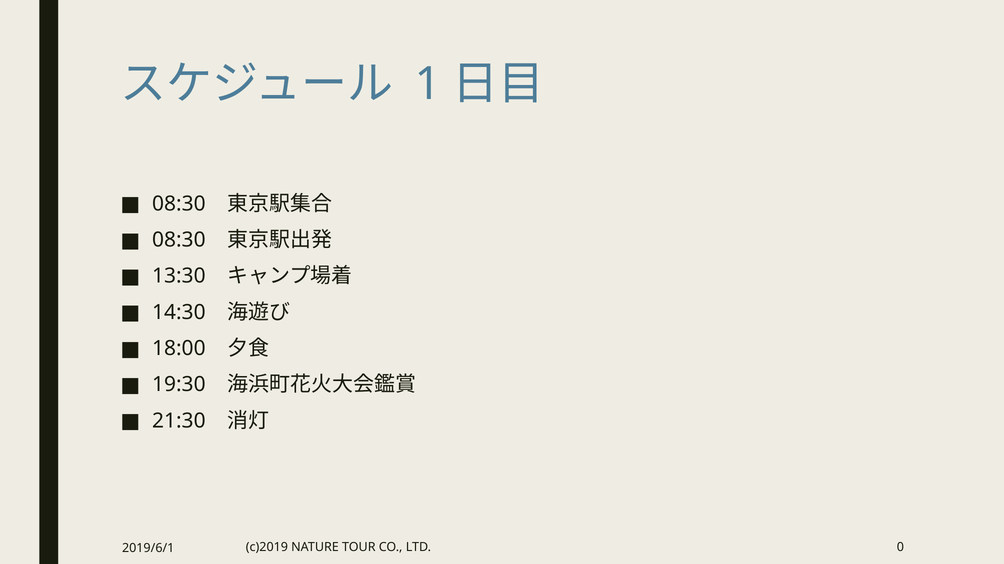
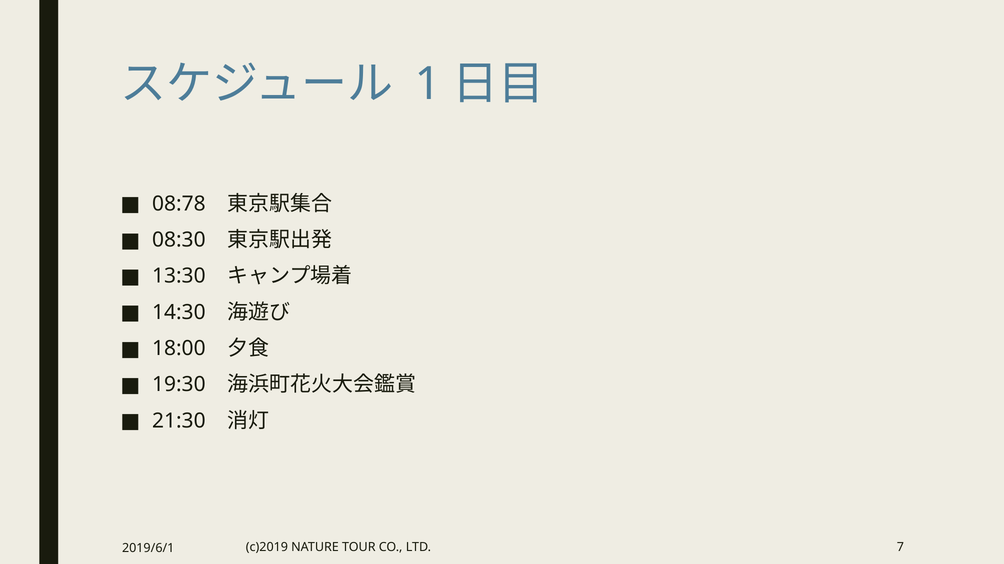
08:30: 08:30 -> 08:78 (179, 204)
0: 0 -> 7 (900, 548)
